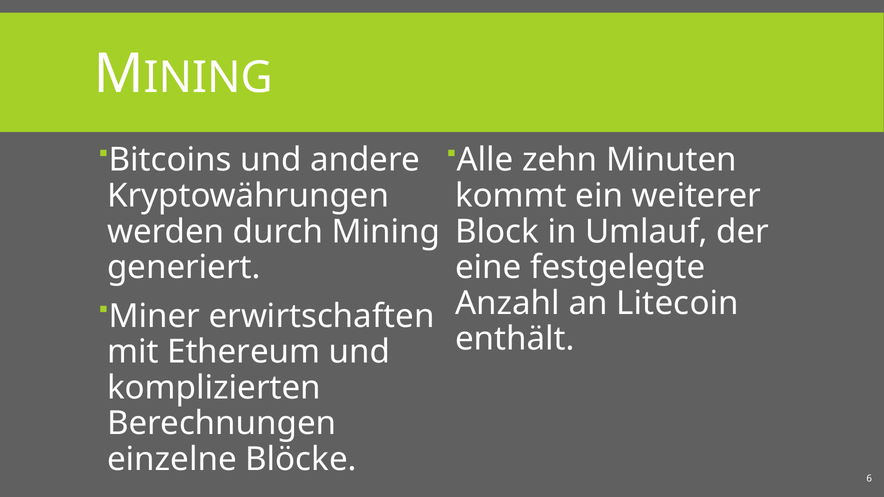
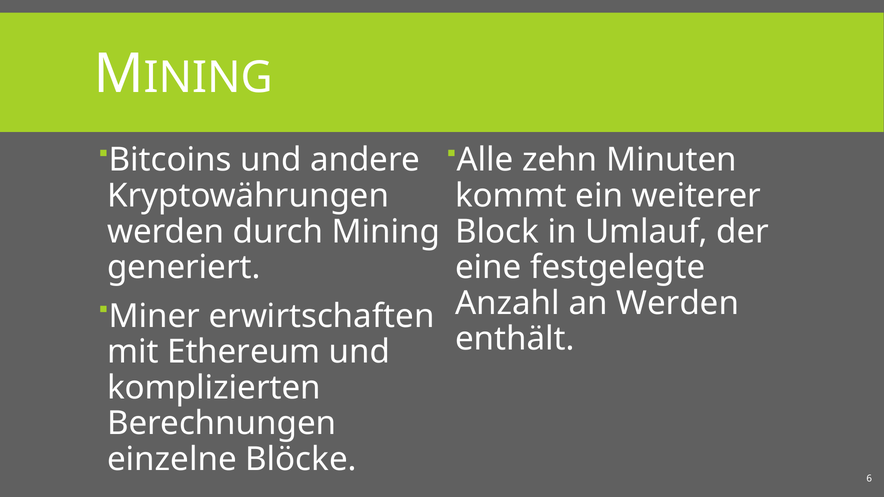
an Litecoin: Litecoin -> Werden (678, 303)
